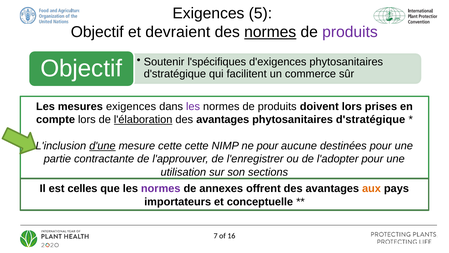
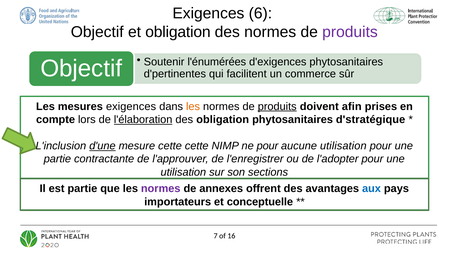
5: 5 -> 6 (260, 13)
et devraient: devraient -> obligation (178, 32)
normes underline: present -> none (270, 32)
l'spécifiques: l'spécifiques -> l'énumérées (217, 62)
d'stratégique: d'stratégique -> d'pertinentes (175, 74)
les colour: purple -> orange (193, 106)
produits underline: none -> present (277, 106)
doivent lors: lors -> afin (352, 106)
avantages: avantages -> obligation (223, 119)
aucune destinées: destinées -> utilisation (343, 146)
est celles: celles -> partie (82, 188)
aux colour: orange -> blue (371, 188)
